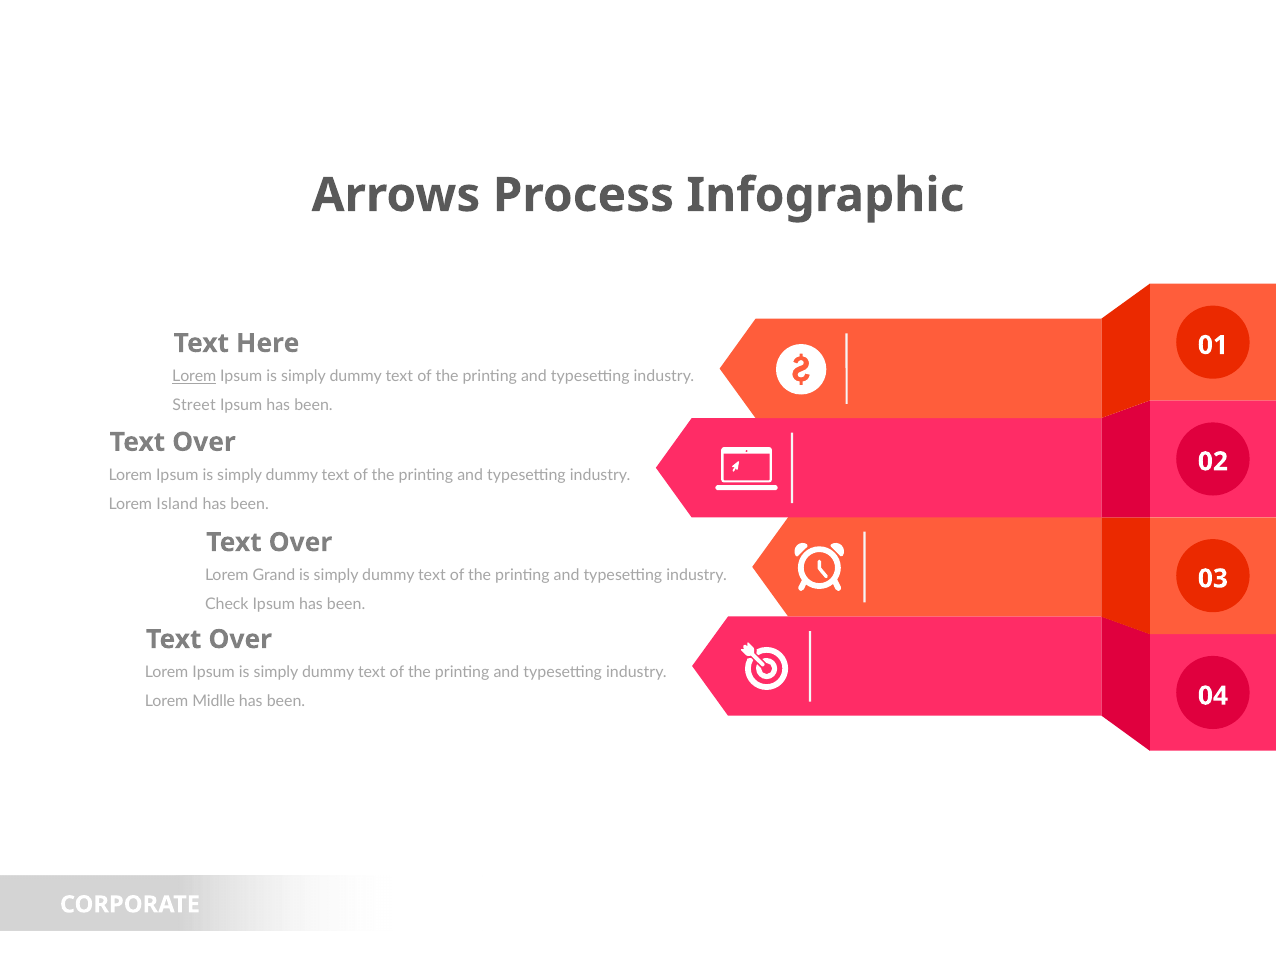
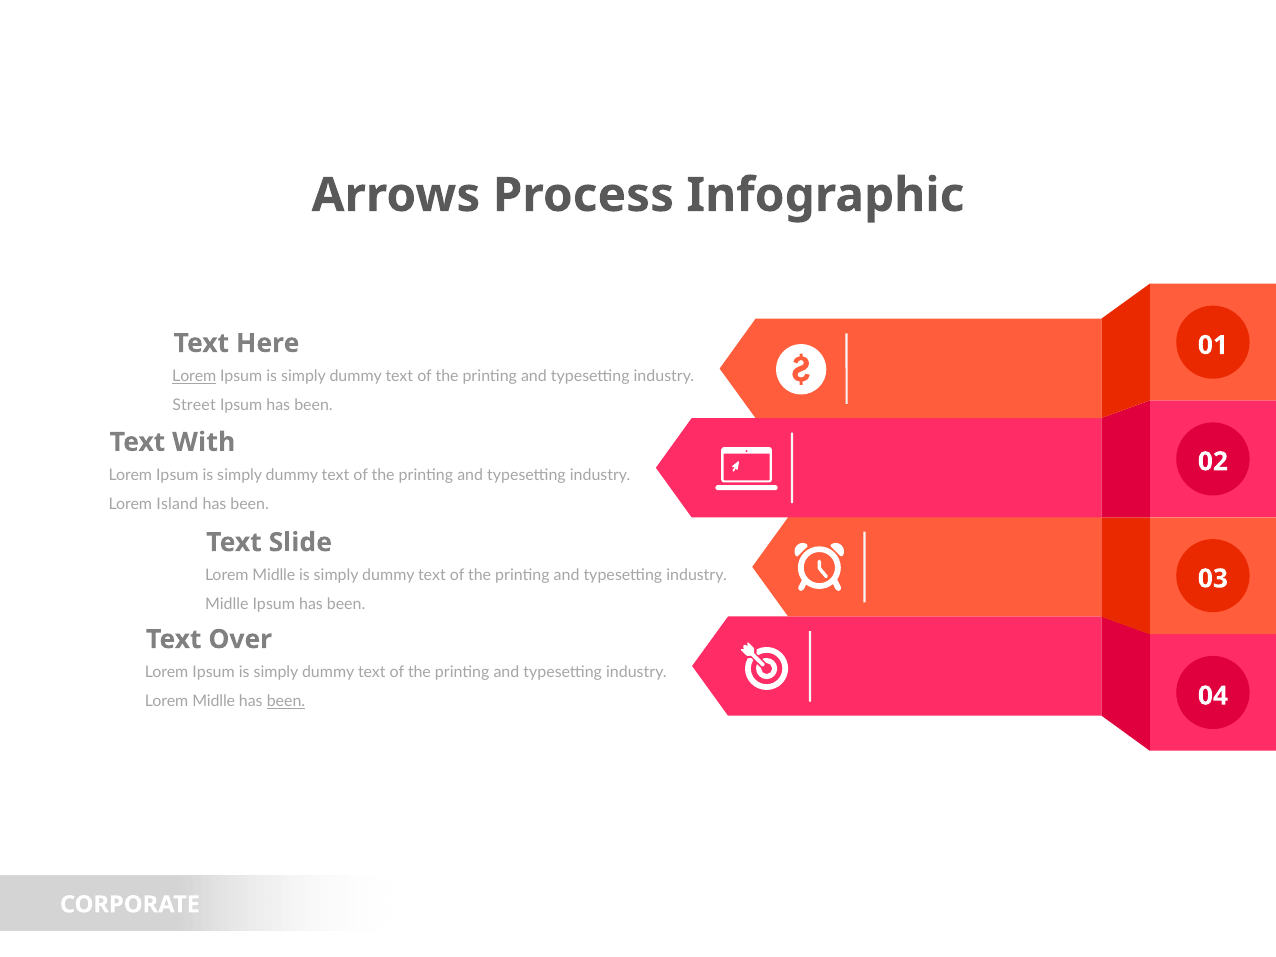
Over: Over -> With (204, 442)
Over: Over -> Slide (300, 542)
Grand: Grand -> Midlle (274, 575)
Check: Check -> Midlle (227, 604)
been underline: none -> present (286, 701)
